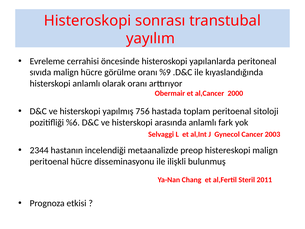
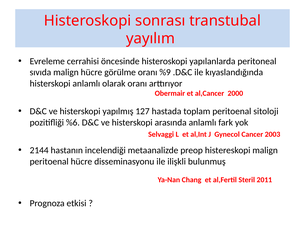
756: 756 -> 127 (143, 111)
2344: 2344 -> 2144 (39, 150)
